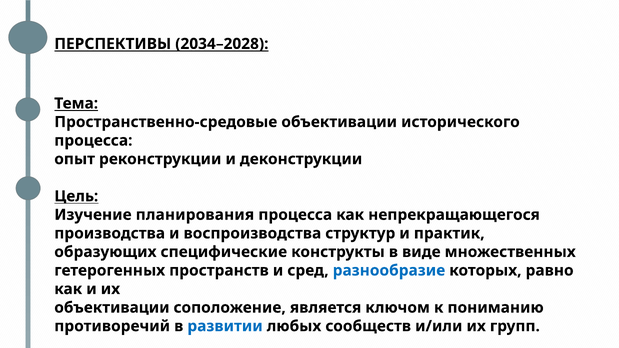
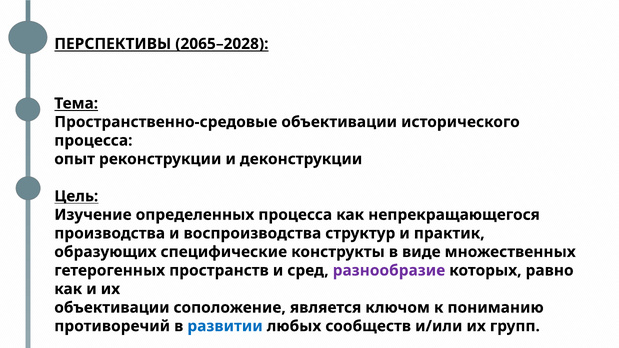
2034–2028: 2034–2028 -> 2065–2028 (222, 44)
планирования: планирования -> определенных (195, 215)
разнообразие colour: blue -> purple (389, 271)
